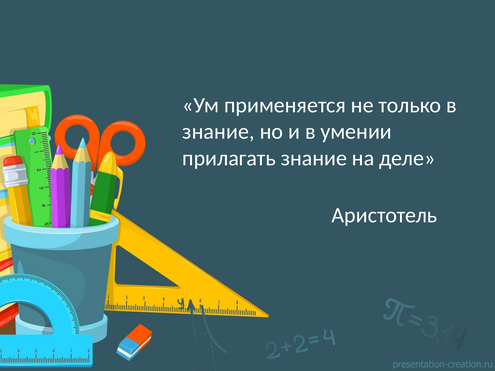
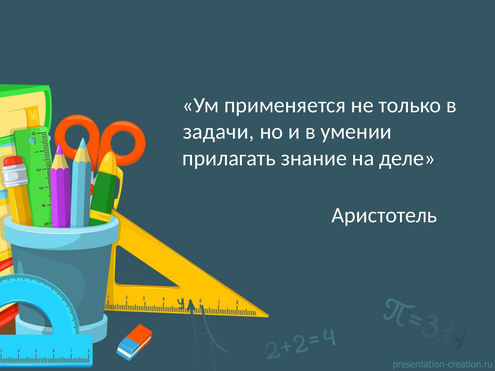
знание: знание -> задачи (218, 132)
